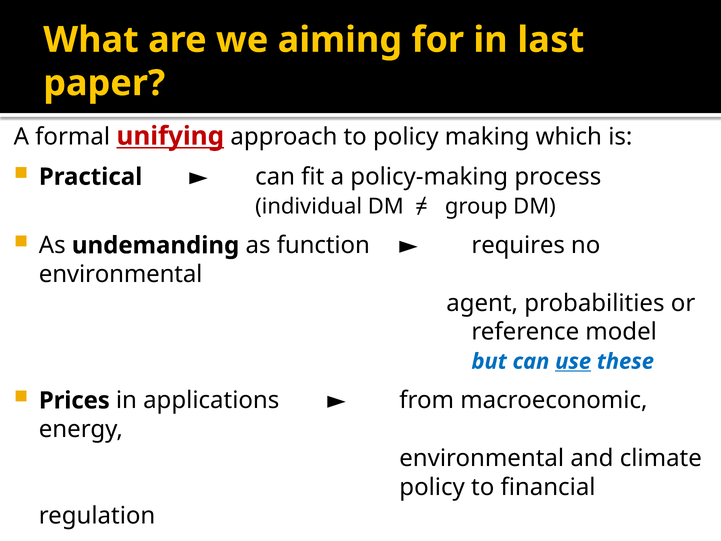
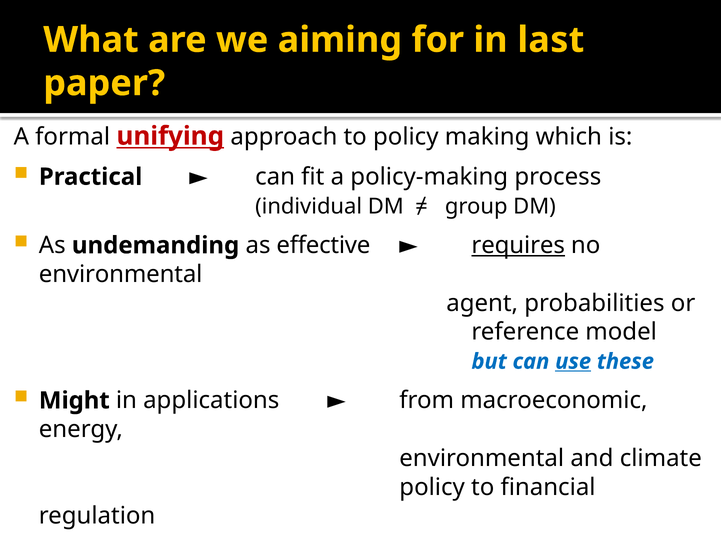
function: function -> effective (323, 245)
requires underline: none -> present (518, 245)
Prices: Prices -> Might (74, 400)
